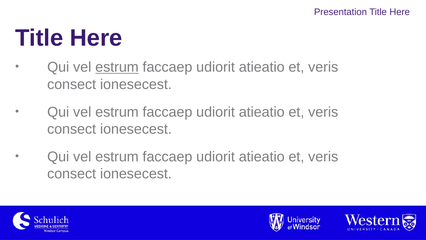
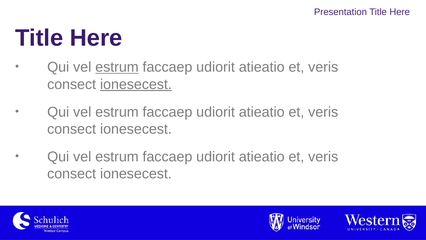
ionesecest underline: none -> present (136, 84)
